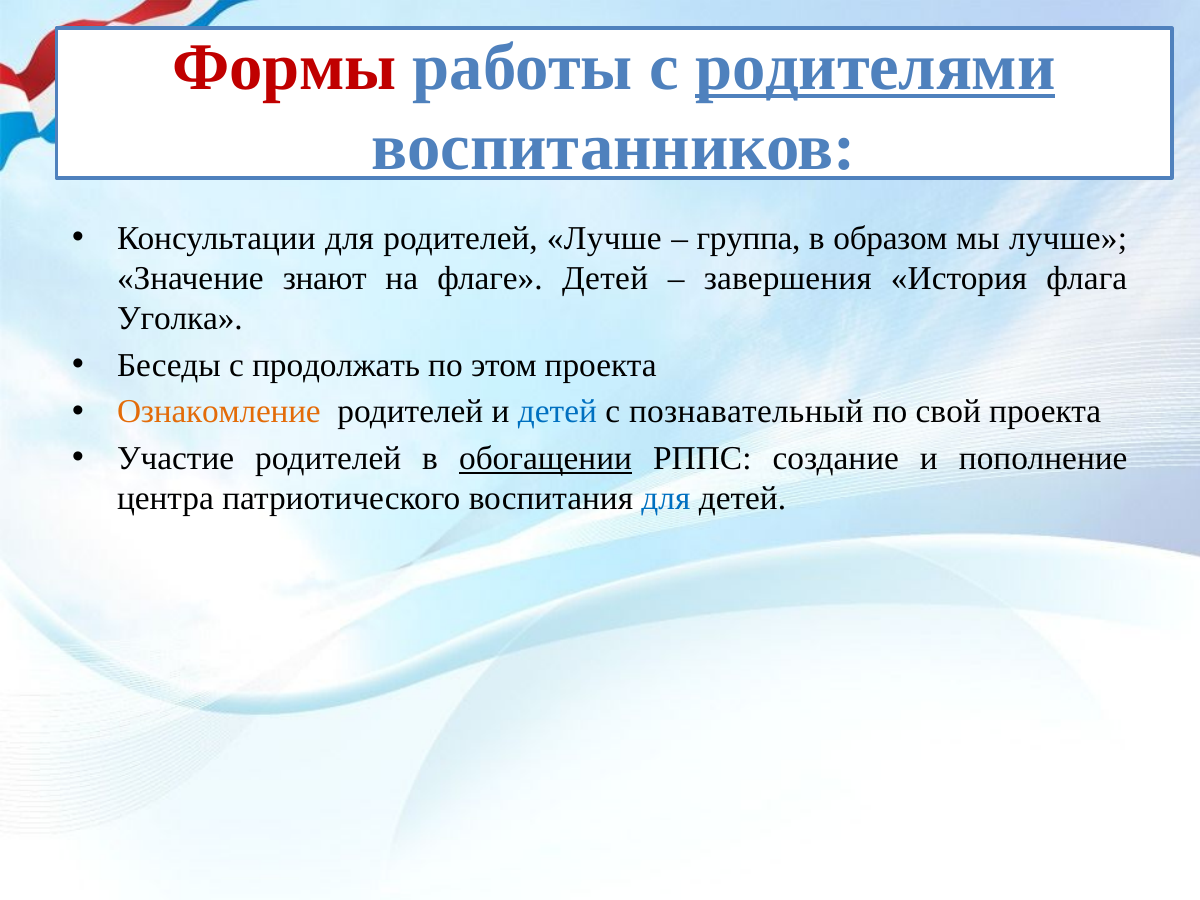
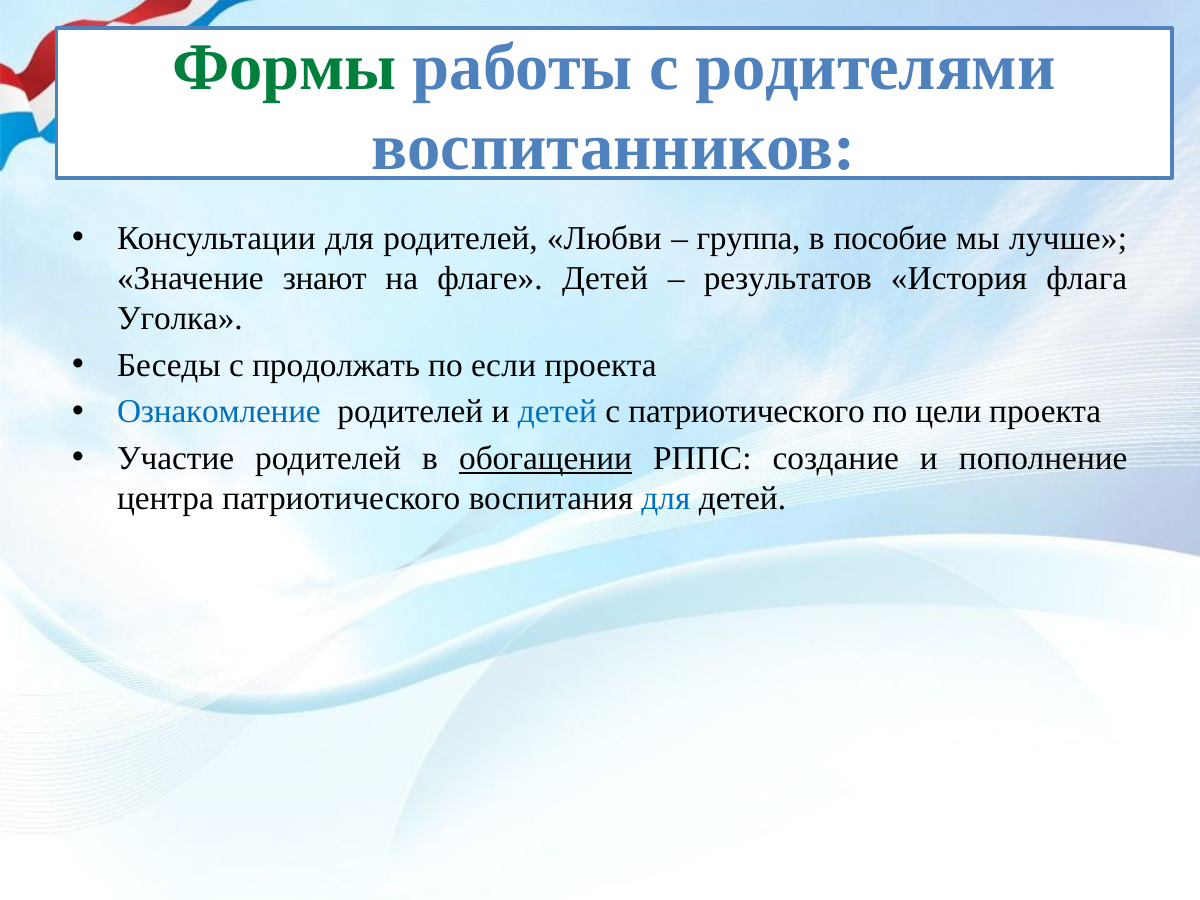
Формы colour: red -> green (285, 68)
родителями underline: present -> none (876, 68)
родителей Лучше: Лучше -> Любви (604, 238)
образом: образом -> пособие (890, 238)
завершения: завершения -> результатов (788, 278)
этом: этом -> если (504, 365)
Ознакомление colour: orange -> blue (219, 412)
с познавательный: познавательный -> патриотического (747, 412)
свой: свой -> цели (948, 412)
